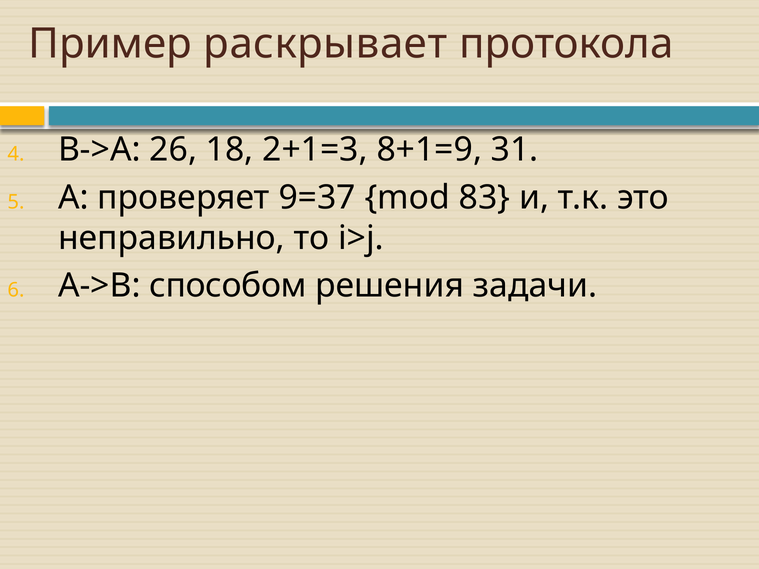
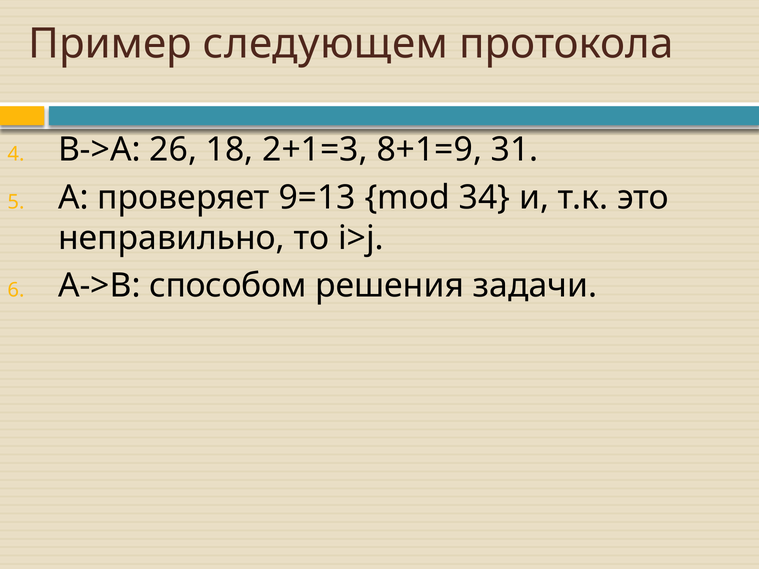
раскрывает: раскрывает -> следующем (325, 44)
9=37: 9=37 -> 9=13 (317, 198)
83: 83 -> 34 (485, 198)
